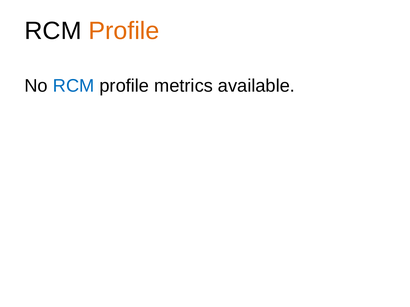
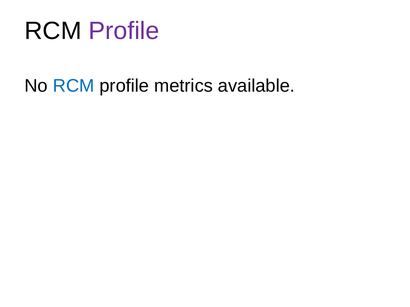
Profile colour: orange -> purple (124, 31)
